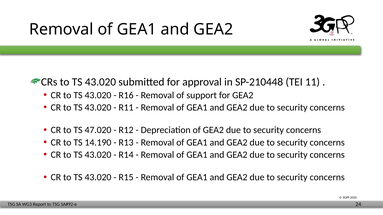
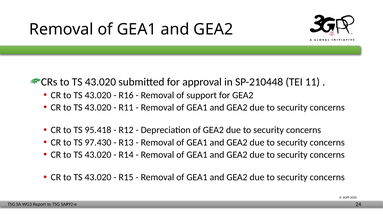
47.020: 47.020 -> 95.418 (98, 130)
14.190: 14.190 -> 97.430 (98, 143)
